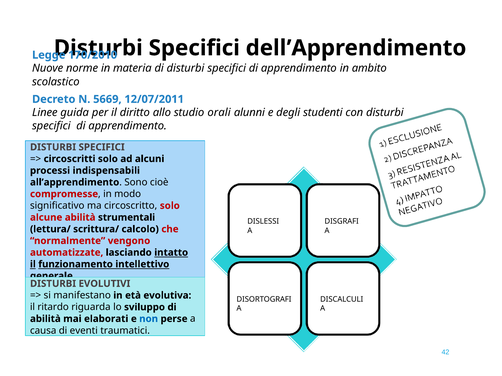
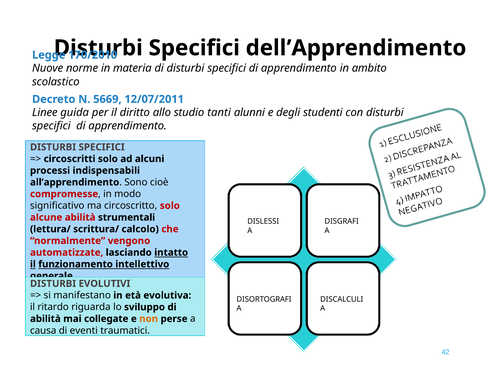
orali: orali -> tanti (219, 113)
elaborati: elaborati -> collegate (106, 319)
non colour: blue -> orange (149, 319)
